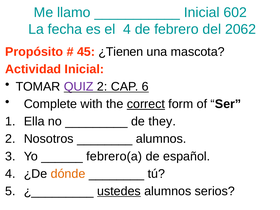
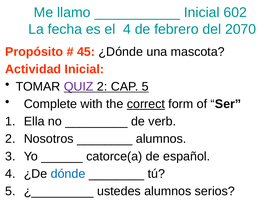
2062: 2062 -> 2070 (241, 29)
¿Tienen: ¿Tienen -> ¿Dónde (121, 52)
CAP 6: 6 -> 5 (145, 87)
they: they -> verb (162, 121)
febrero(a: febrero(a -> catorce(a (114, 156)
dónde colour: orange -> blue (68, 174)
ustedes underline: present -> none (119, 191)
